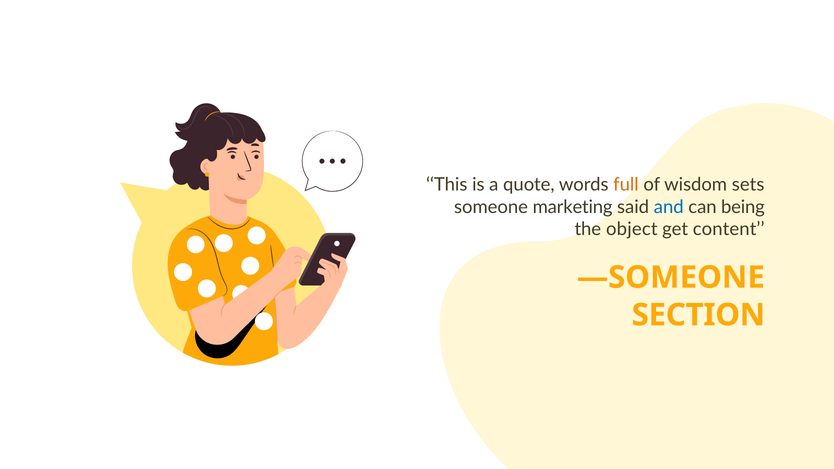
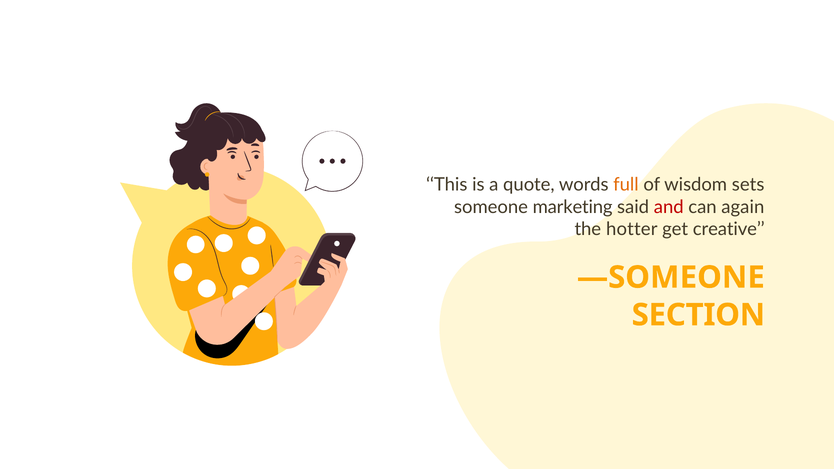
and colour: blue -> red (669, 207)
being: being -> again (743, 207)
object: object -> hotter (632, 229)
content: content -> creative (729, 229)
